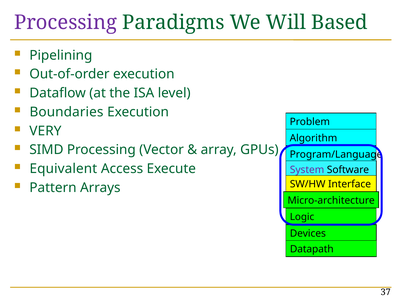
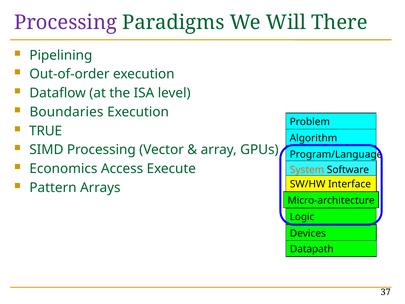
Based: Based -> There (339, 22)
VERY: VERY -> TRUE (46, 131)
Equivalent: Equivalent -> Economics (63, 169)
System colour: purple -> orange (307, 170)
